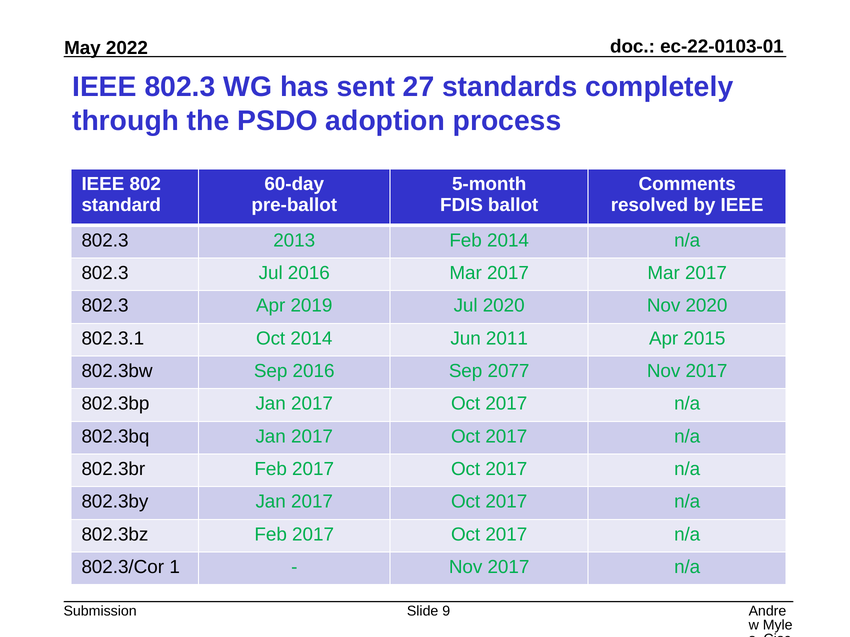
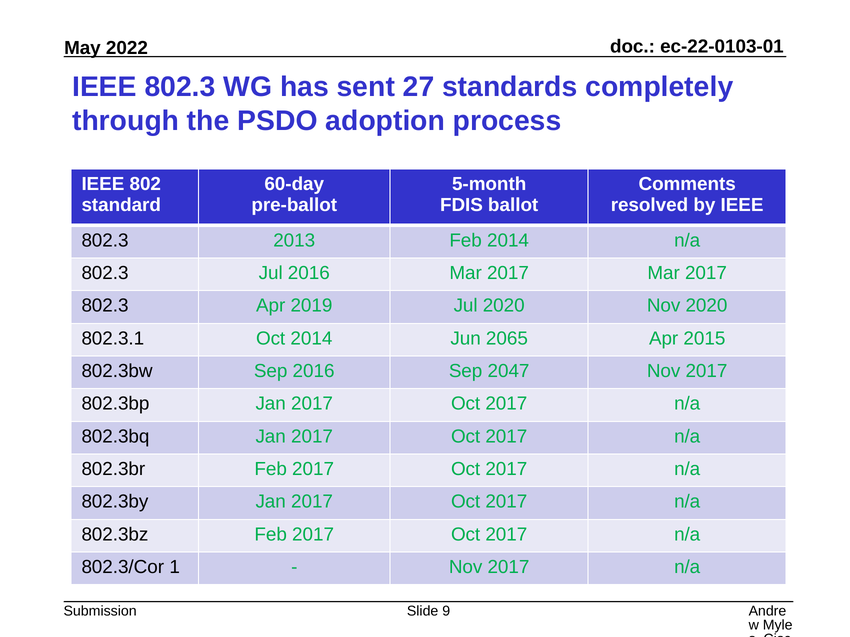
2011: 2011 -> 2065 (507, 339)
2077: 2077 -> 2047 (509, 371)
